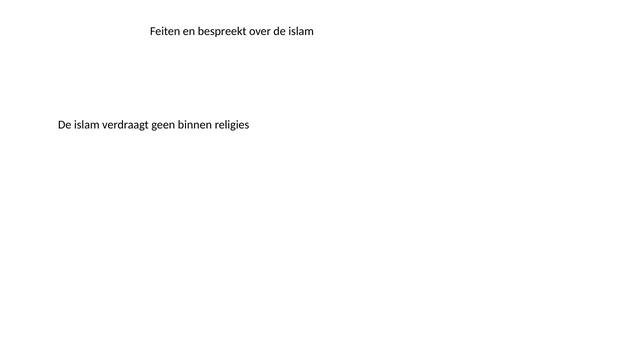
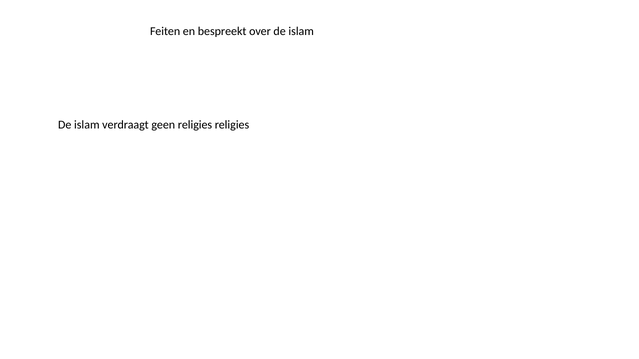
geen binnen: binnen -> religies (195, 125)
